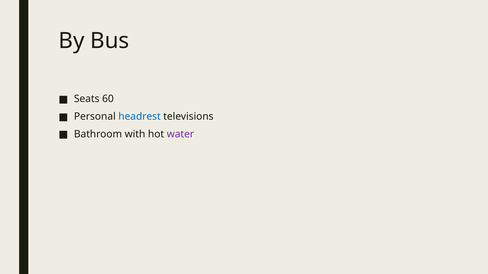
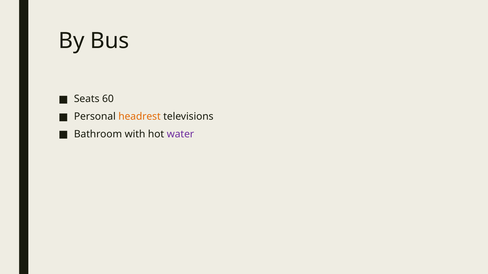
headrest colour: blue -> orange (140, 117)
